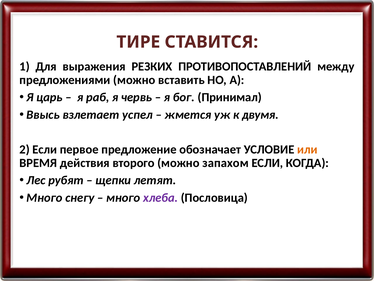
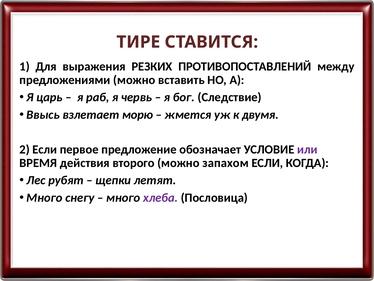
Принимал: Принимал -> Следствие (230, 97)
успел: успел -> морю (138, 114)
или colour: orange -> purple (307, 149)
